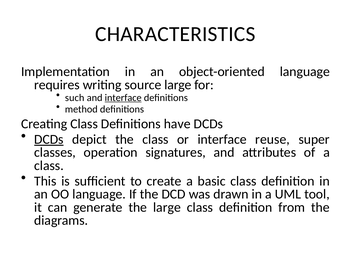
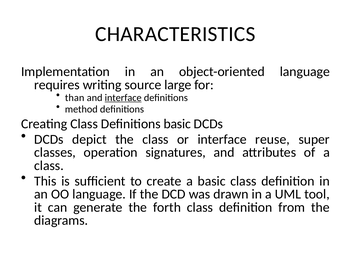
such: such -> than (75, 98)
Definitions have: have -> basic (177, 124)
DCDs underline: present -> none (49, 139)
the large: large -> forth (167, 208)
